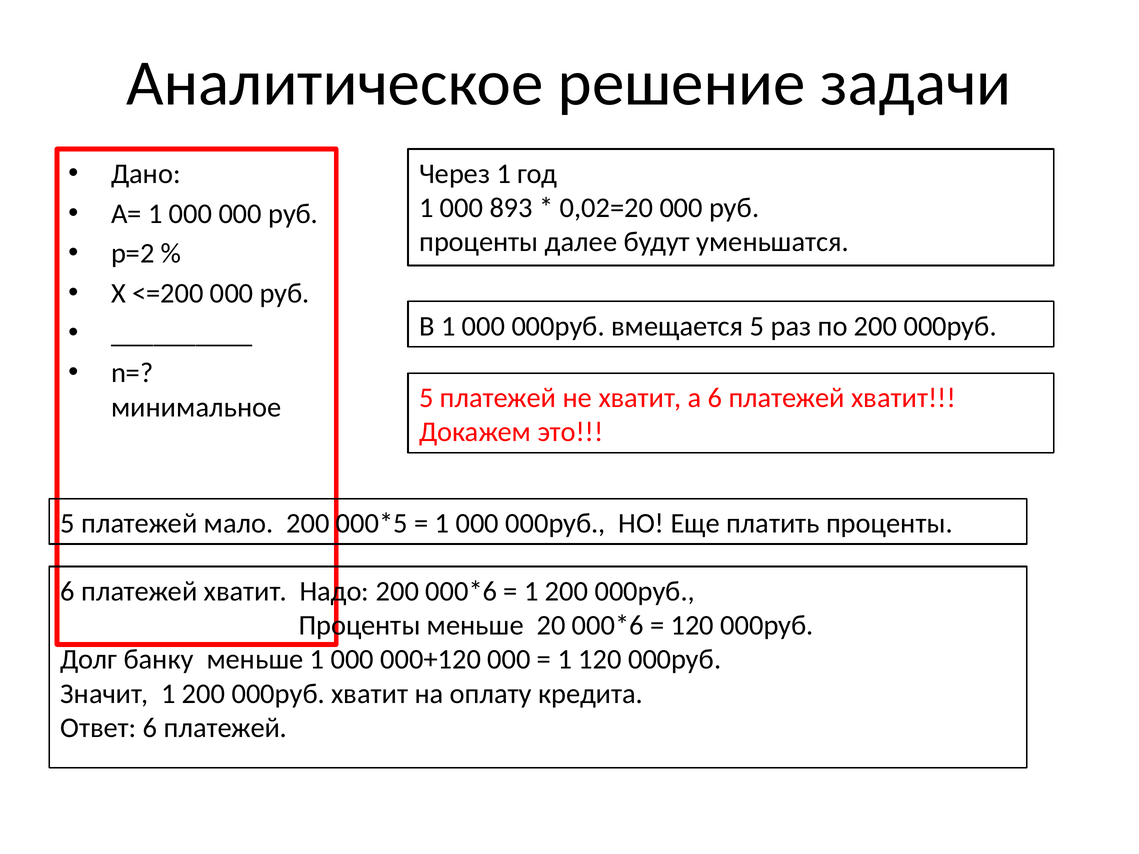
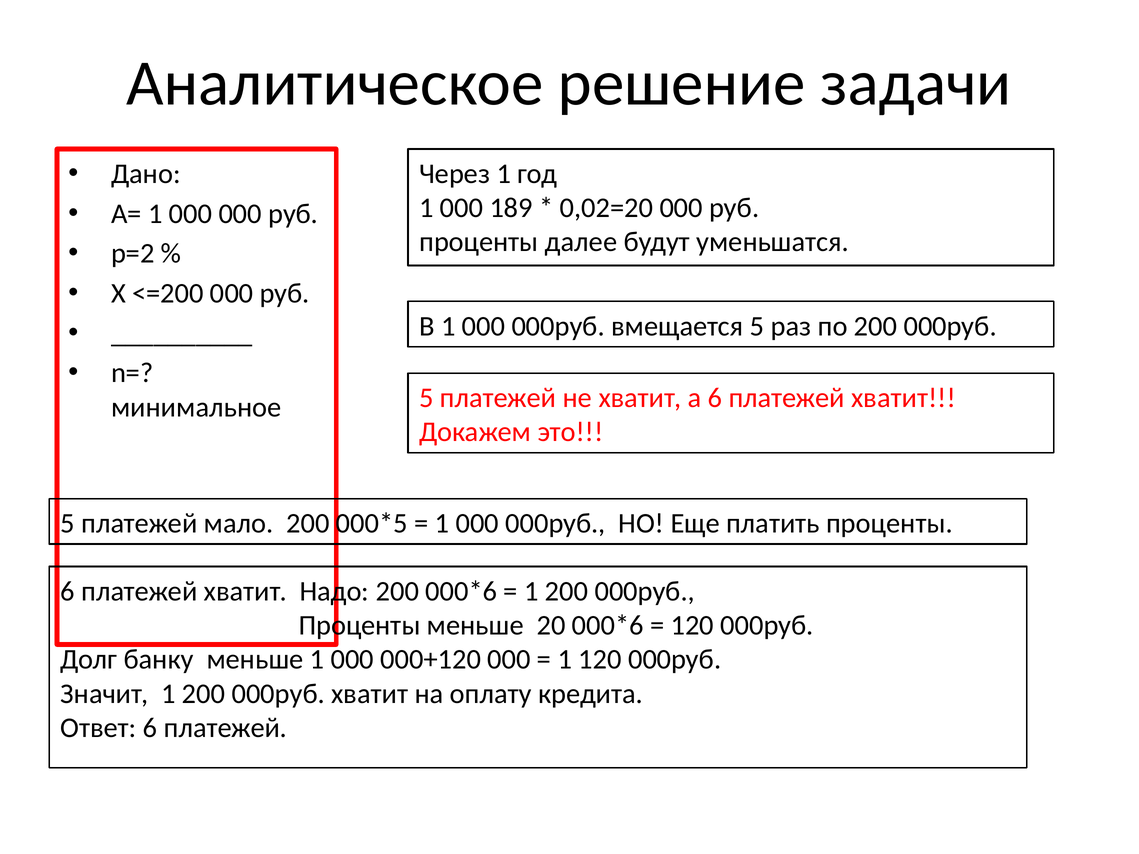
893: 893 -> 189 (511, 208)
